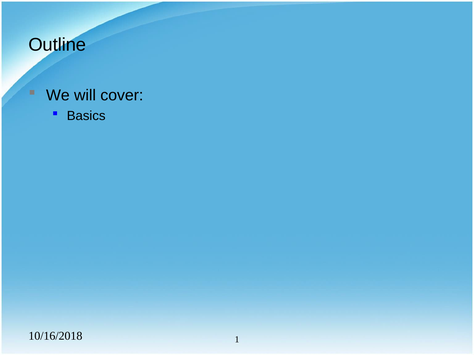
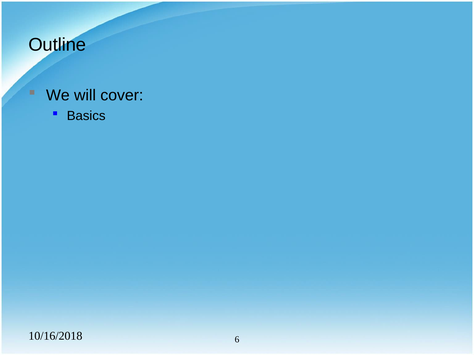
1: 1 -> 6 (237, 340)
